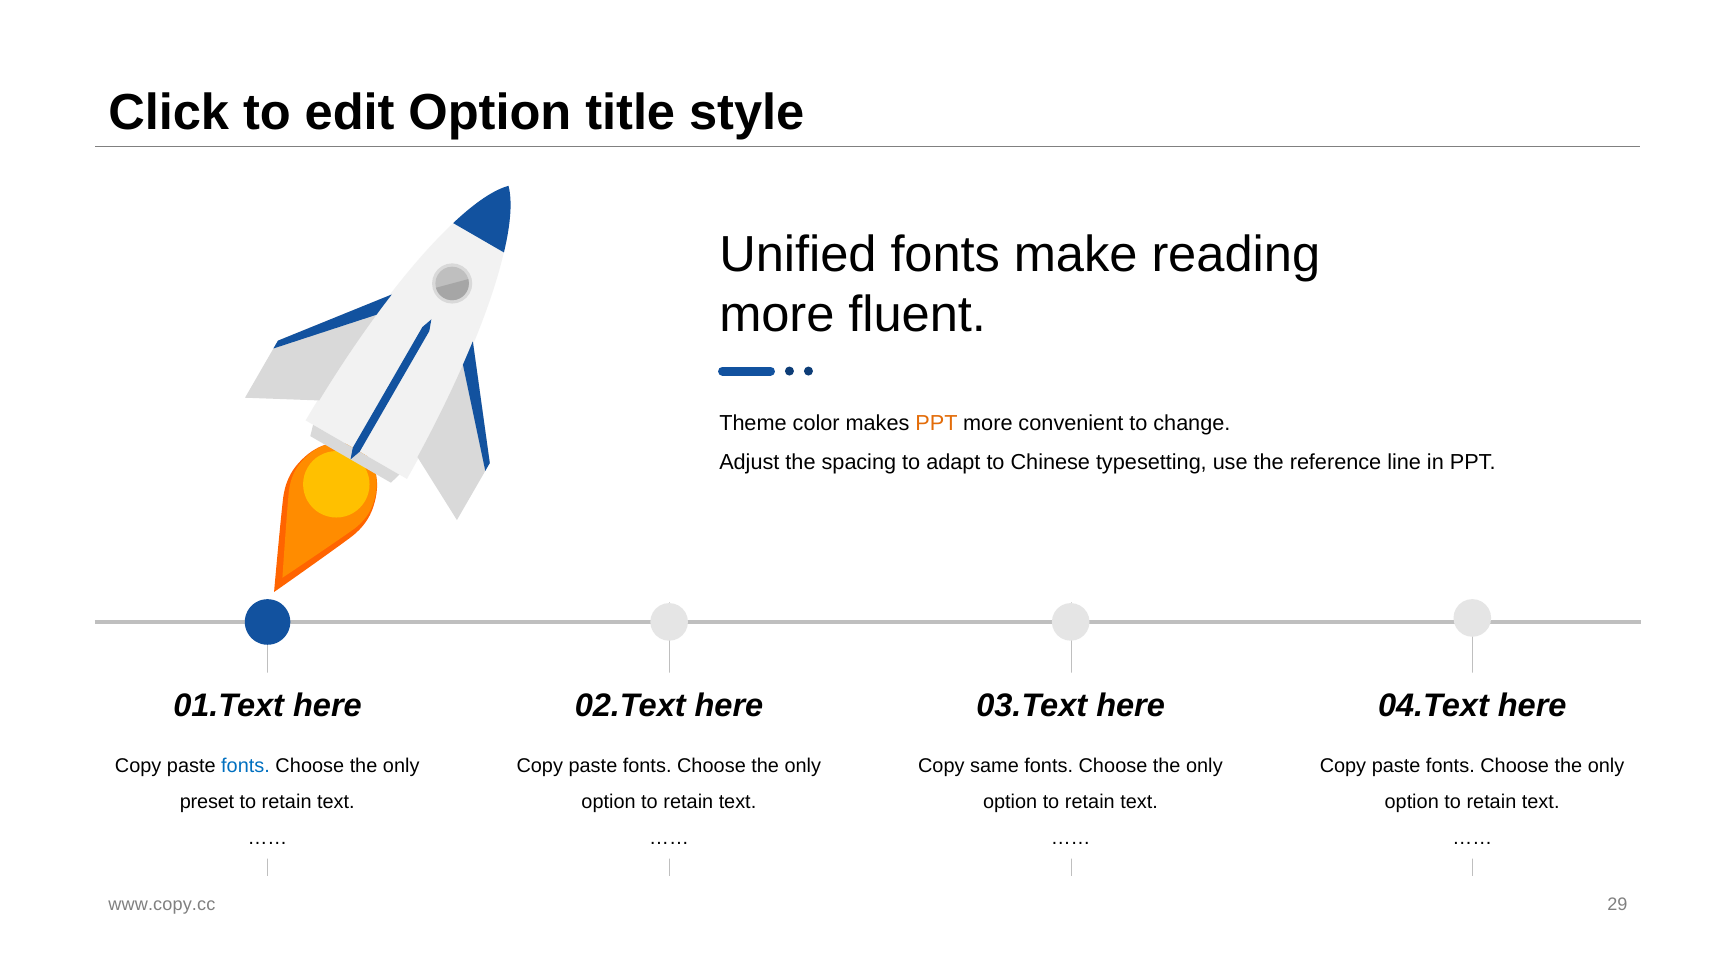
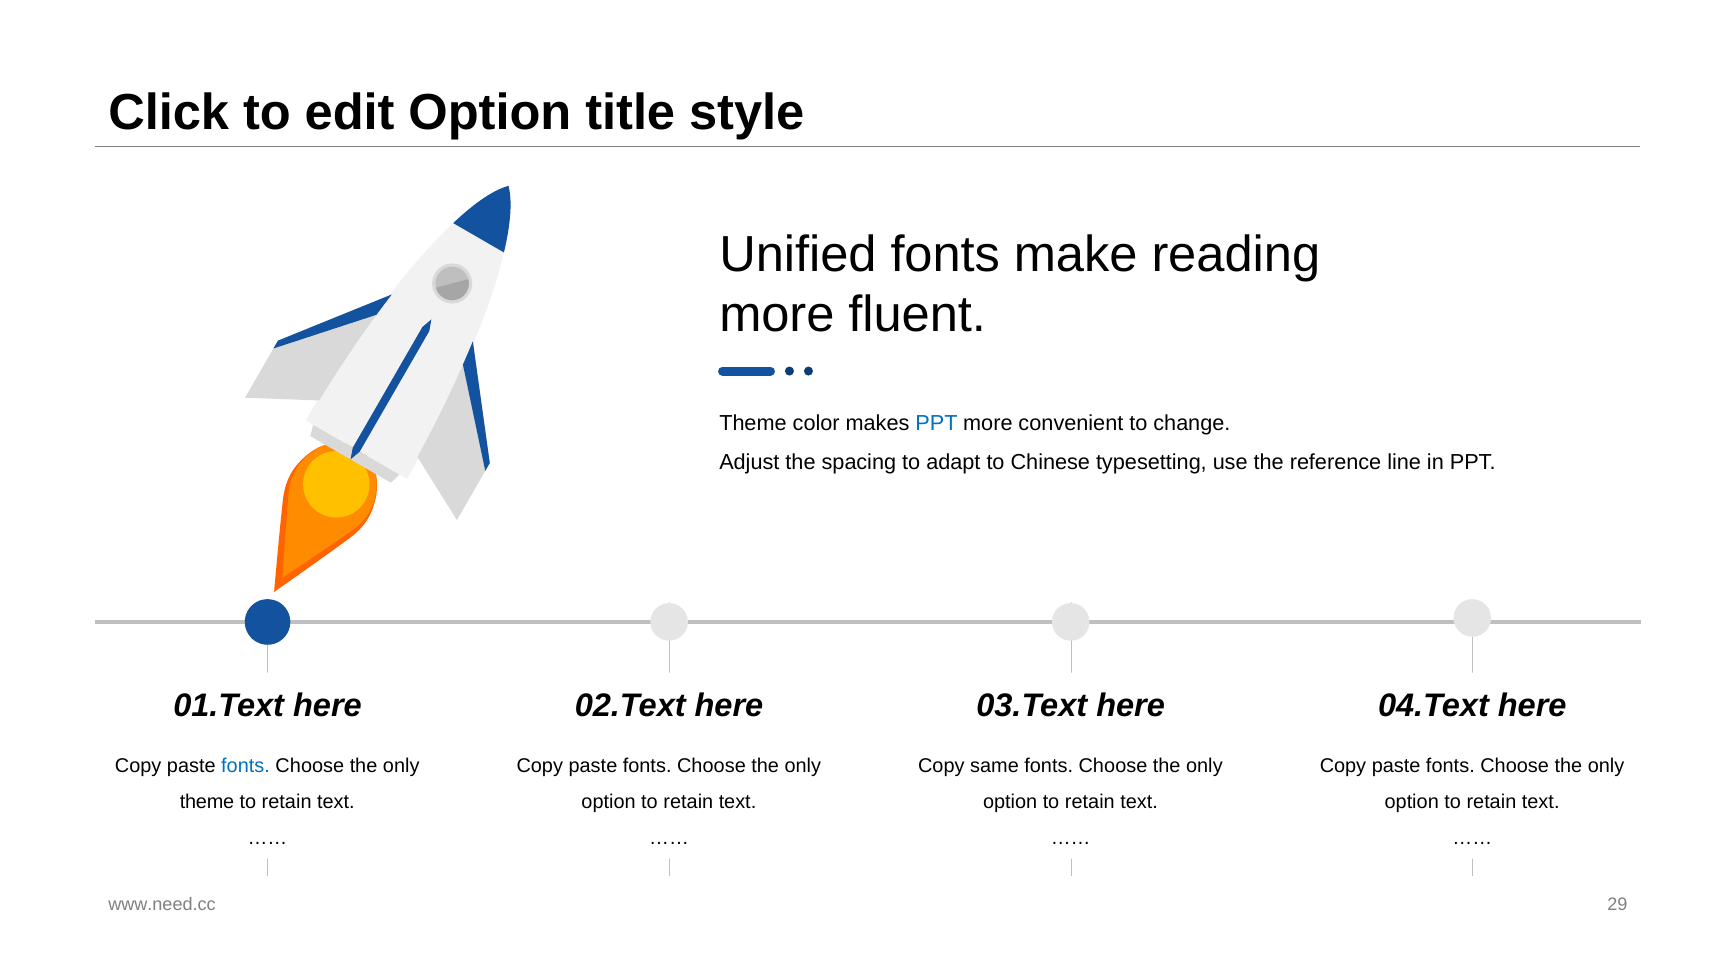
PPT colour: orange -> blue (936, 423)
preset: preset -> theme (207, 801)
www.copy.cc: www.copy.cc -> www.need.cc (162, 904)
